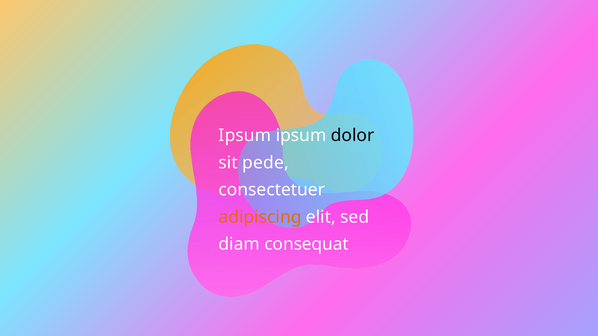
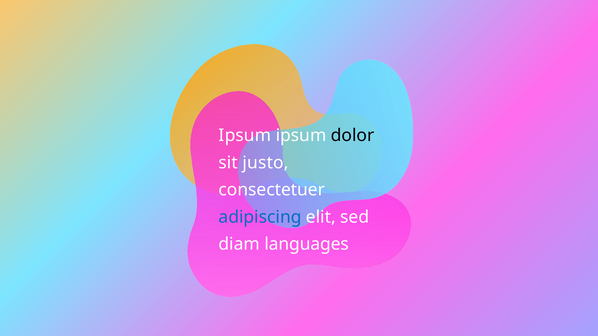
pede: pede -> justo (266, 163)
adipiscing colour: orange -> blue (260, 217)
consequat: consequat -> languages (307, 244)
